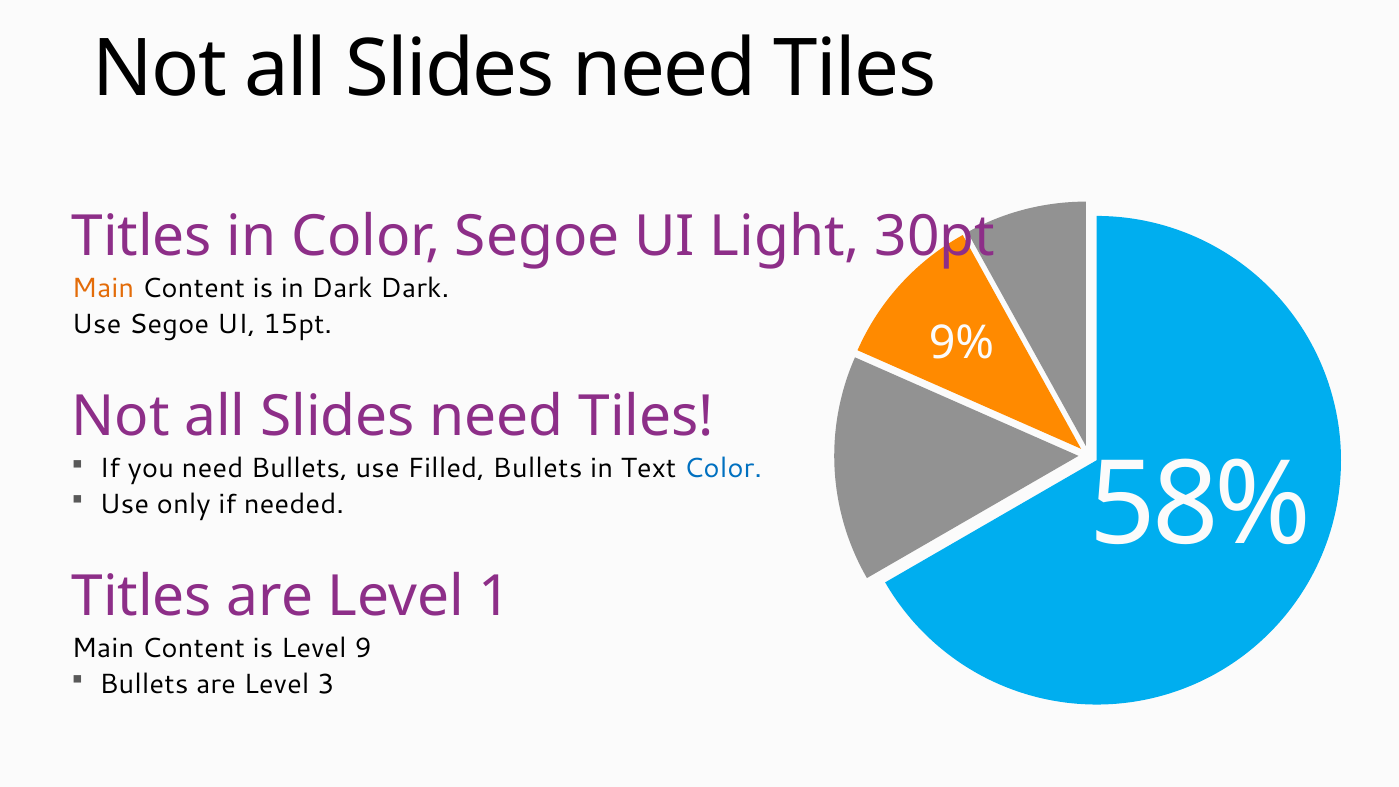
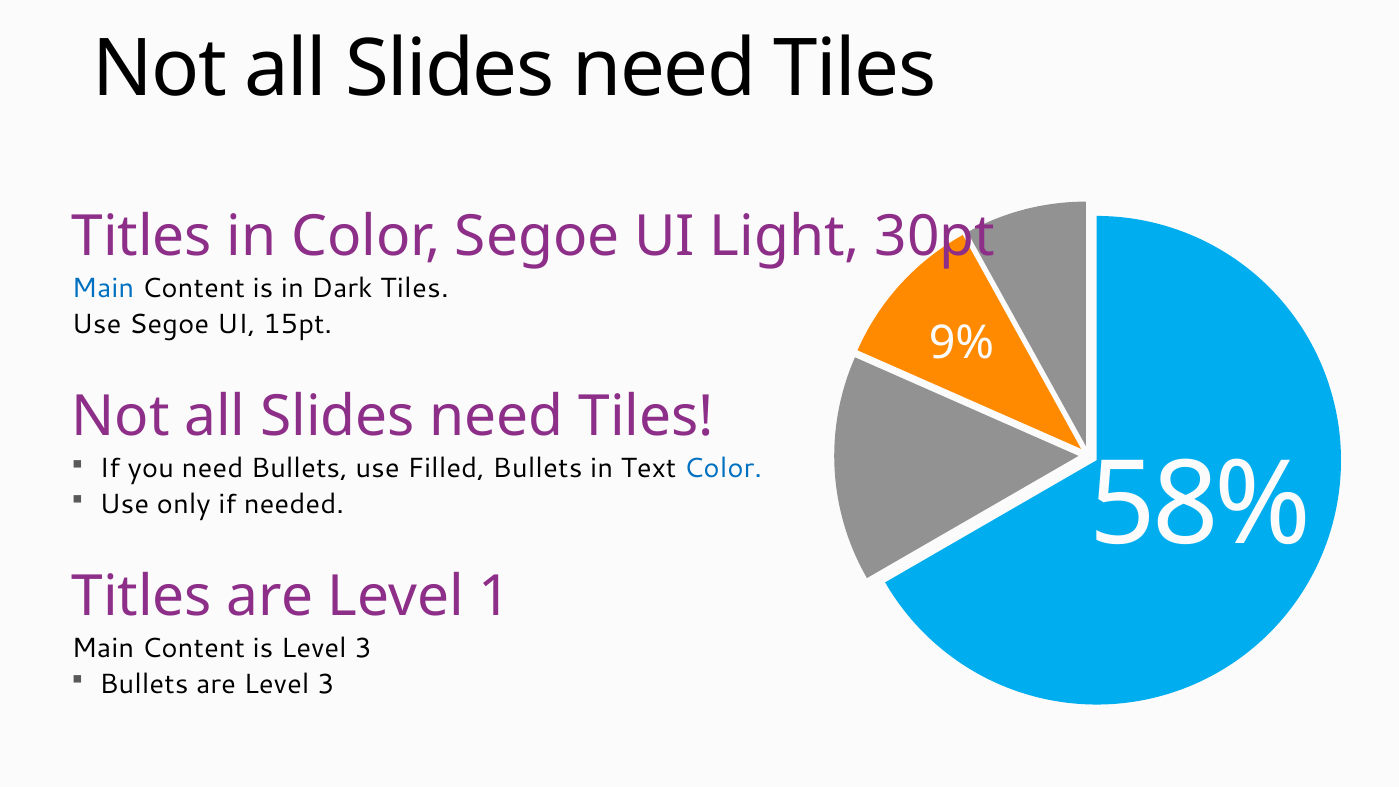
Main colour: orange -> blue (103, 288)
Dark Dark: Dark -> Tiles (415, 288)
is Level 9: 9 -> 3 (363, 649)
